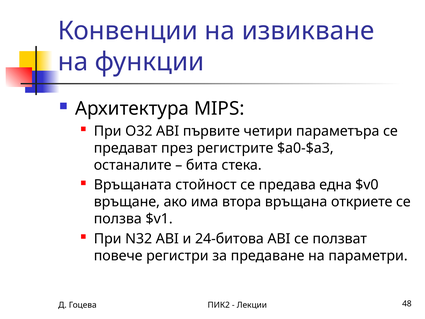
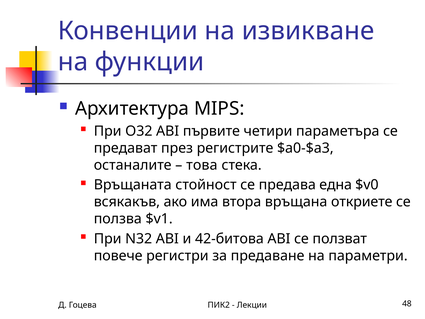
бита: бита -> това (202, 165)
връщане: връщане -> всякакъв (127, 202)
24-битова: 24-битова -> 42-битова (229, 239)
